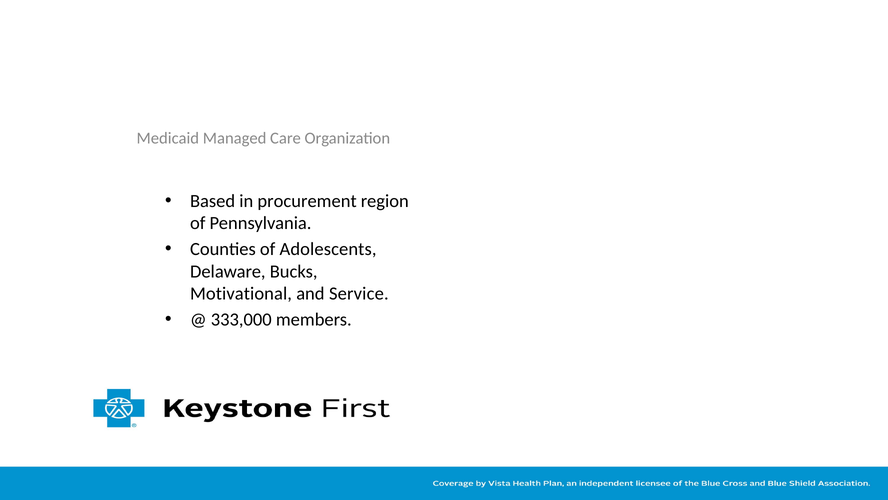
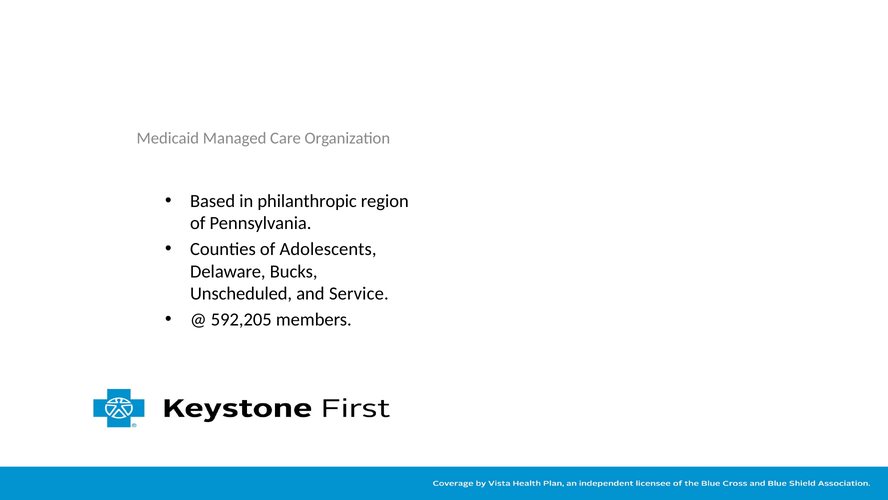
procurement: procurement -> philanthropic (307, 201)
Motivational: Motivational -> Unscheduled (241, 293)
333,000: 333,000 -> 592,205 (241, 319)
